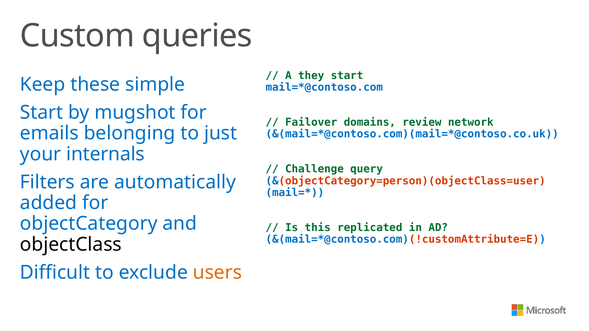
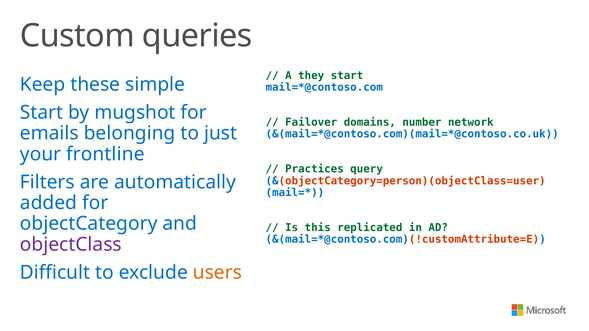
review: review -> number (422, 122)
internals: internals -> frontline (105, 154)
Challenge: Challenge -> Practices (314, 169)
objectClass colour: black -> purple (71, 245)
